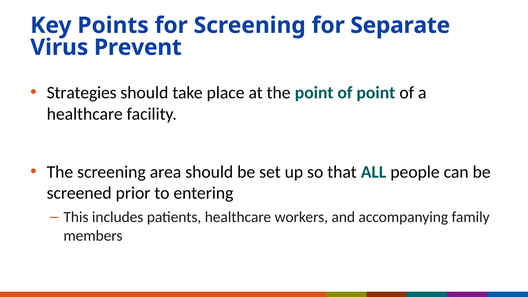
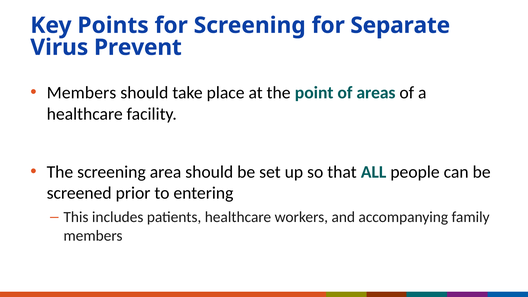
Strategies: Strategies -> Members (81, 93)
of point: point -> areas (376, 93)
